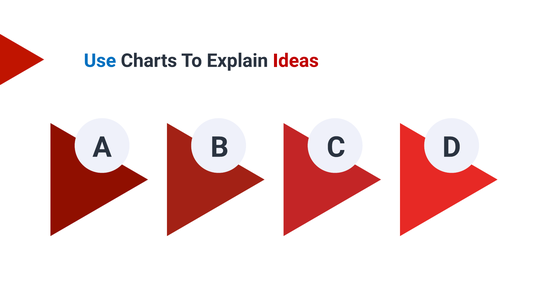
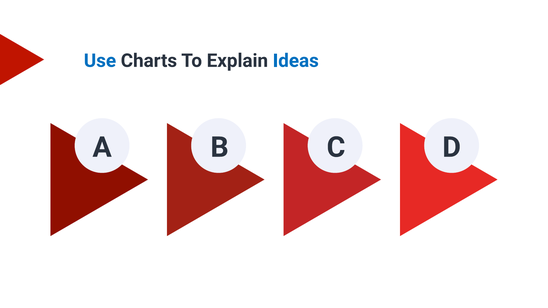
Ideas colour: red -> blue (296, 61)
